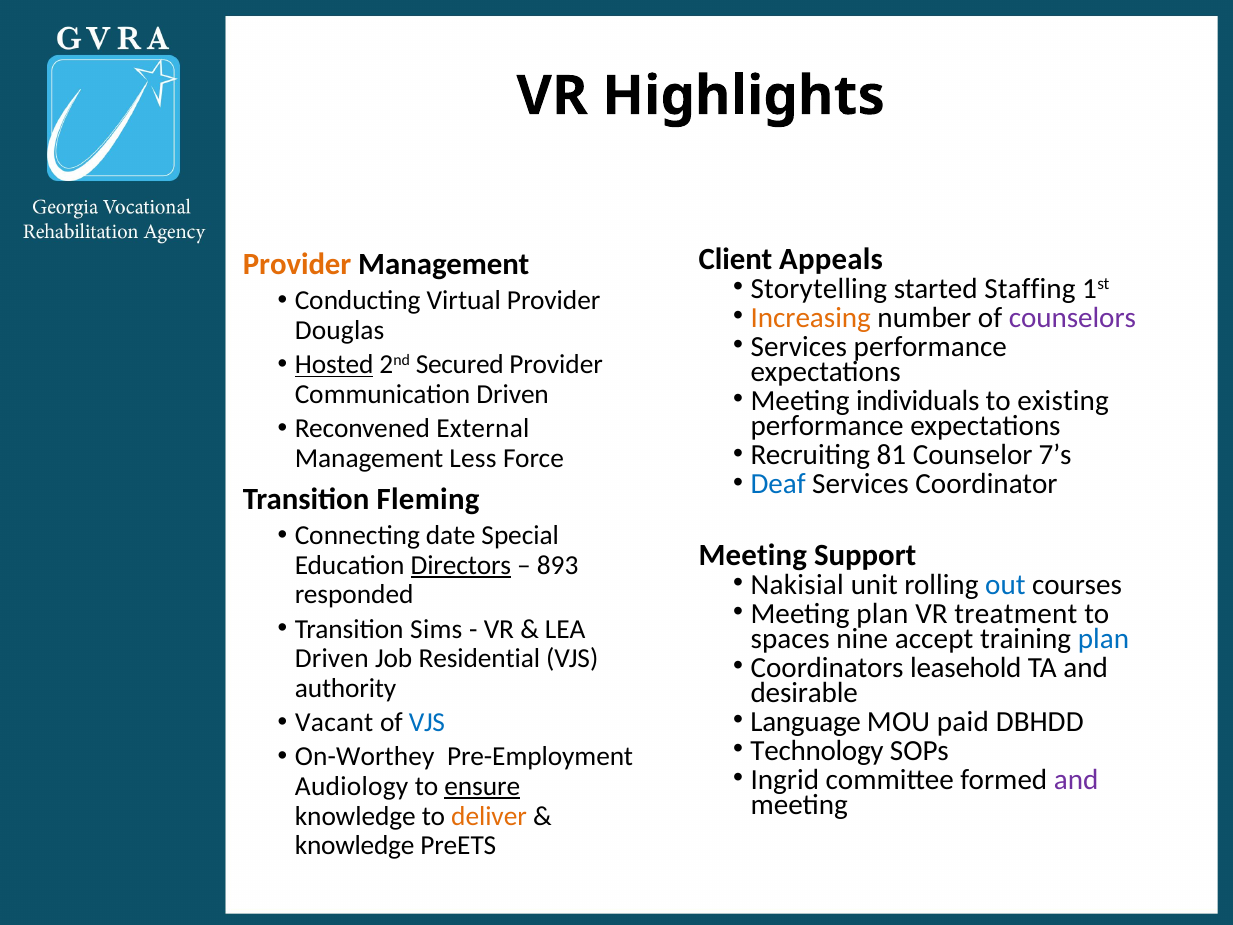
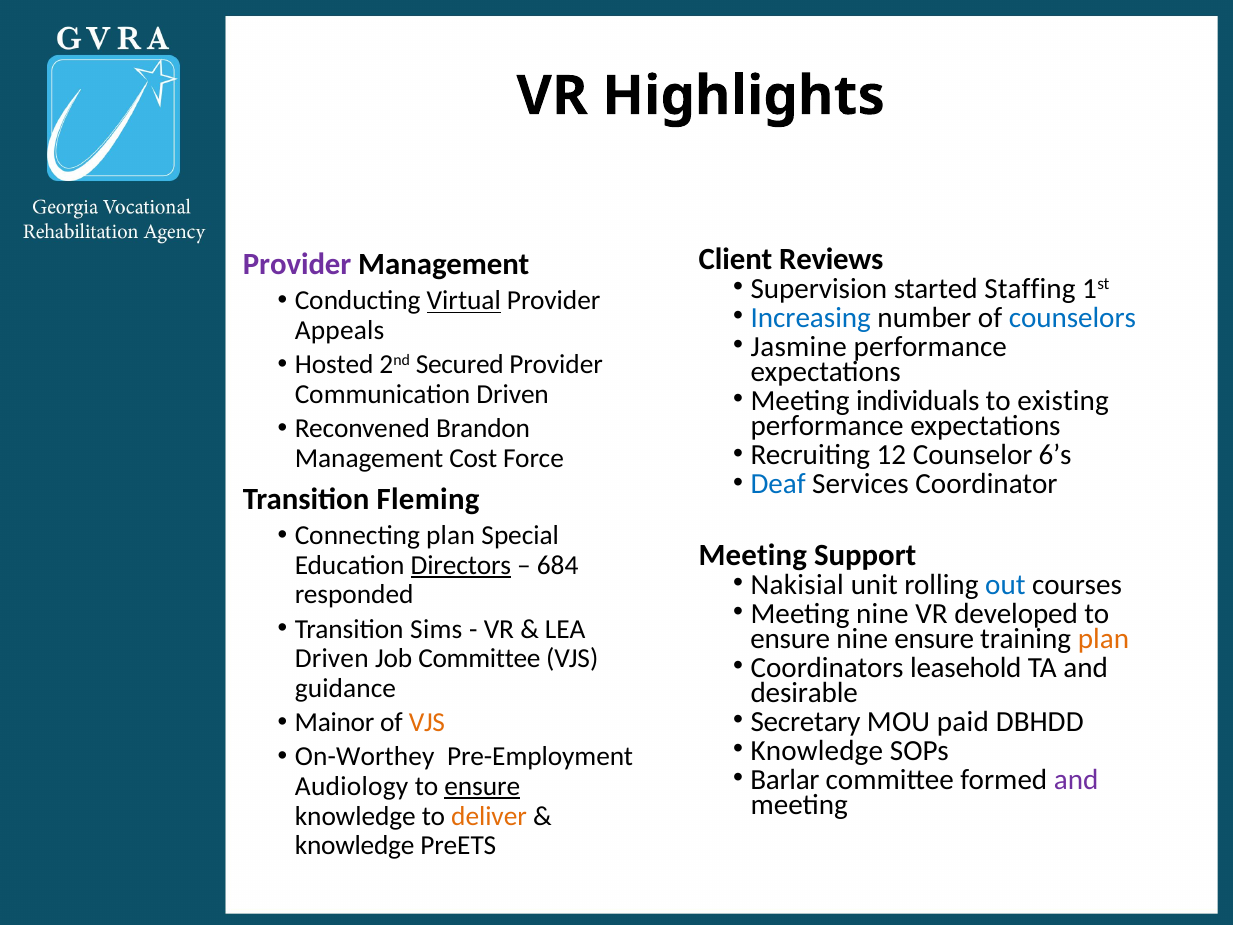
Appeals: Appeals -> Reviews (831, 259)
Provider colour: orange -> purple (297, 264)
Storytelling: Storytelling -> Supervision (819, 289)
Virtual underline: none -> present (464, 301)
Increasing colour: orange -> blue (811, 318)
counselors colour: purple -> blue (1072, 318)
Douglas: Douglas -> Appeals (340, 330)
Services: Services -> Jasmine (799, 347)
Hosted underline: present -> none (334, 365)
External: External -> Brandon (483, 428)
81: 81 -> 12 (891, 455)
7’s: 7’s -> 6’s (1055, 455)
Less: Less -> Cost (473, 458)
Connecting date: date -> plan (451, 535)
893: 893 -> 684 (558, 565)
Meeting plan: plan -> nine (882, 614)
treatment: treatment -> developed (1016, 614)
spaces: spaces -> ensure (790, 639)
nine accept: accept -> ensure (934, 639)
plan colour: blue -> orange (1103, 639)
Job Residential: Residential -> Committee (479, 658)
authority: authority -> guidance (345, 688)
Language: Language -> Secretary (806, 722)
Vacant: Vacant -> Mainor (335, 722)
VJS colour: blue -> orange (427, 722)
Technology: Technology -> Knowledge (817, 751)
Ingrid: Ingrid -> Barlar (785, 780)
